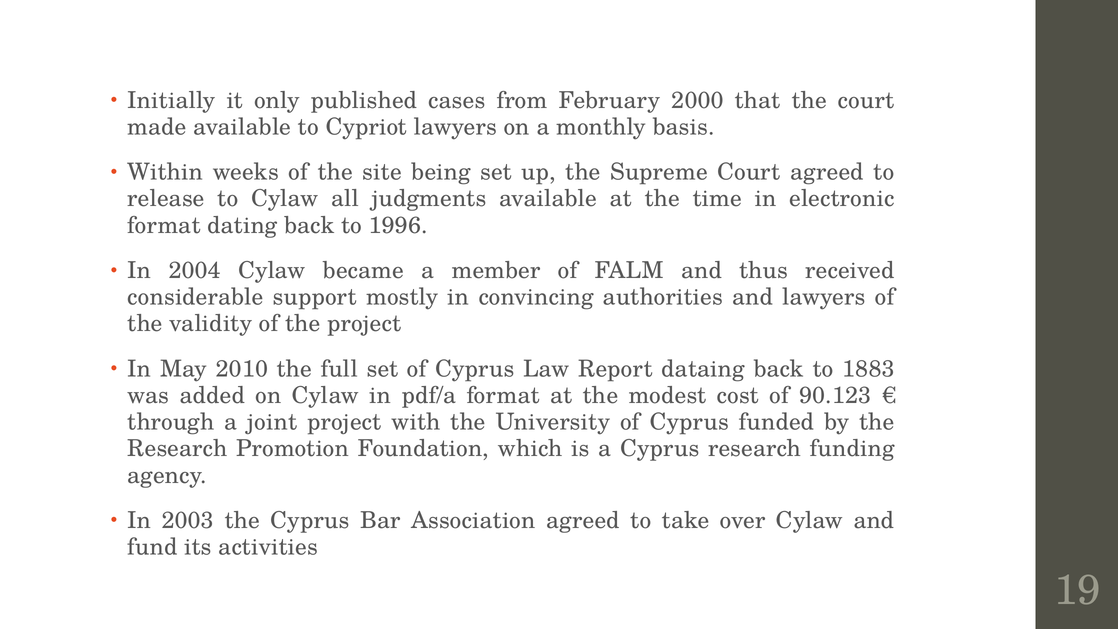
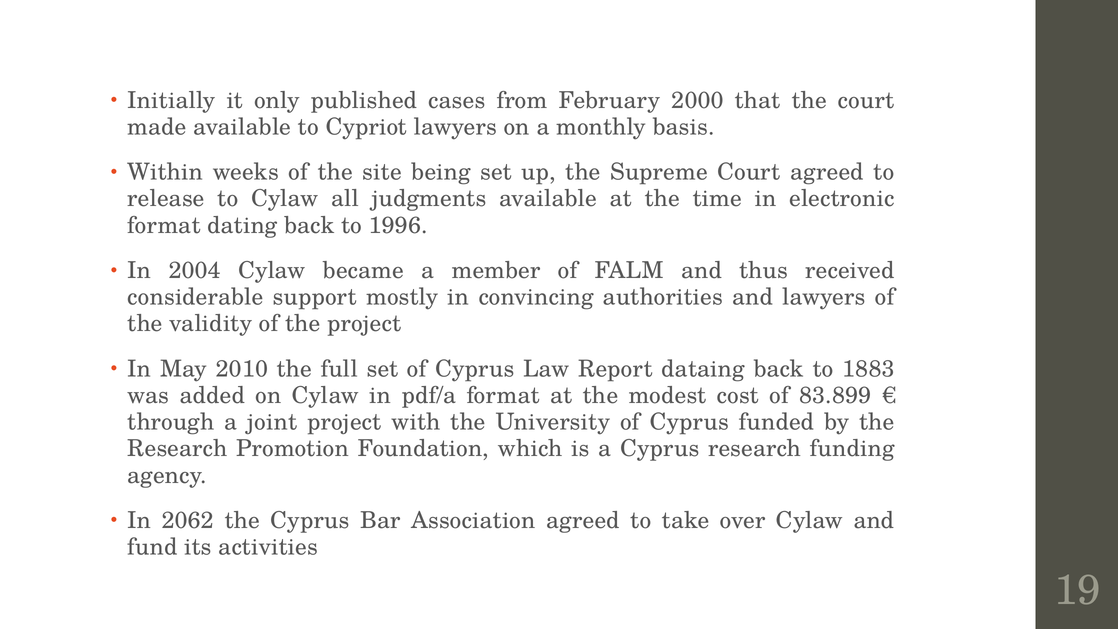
90.123: 90.123 -> 83.899 (835, 396)
2003: 2003 -> 2062 (188, 520)
